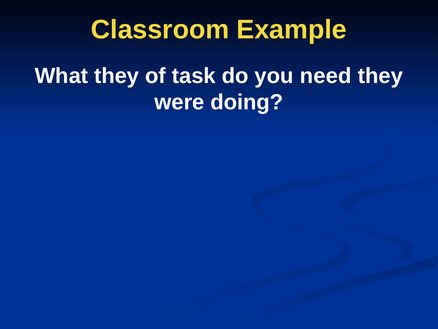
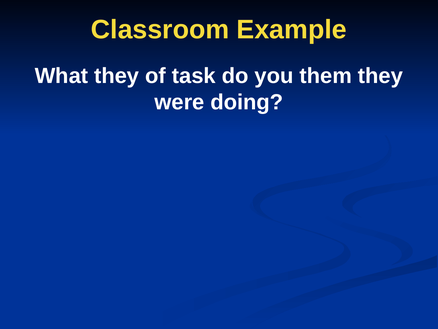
need: need -> them (326, 76)
